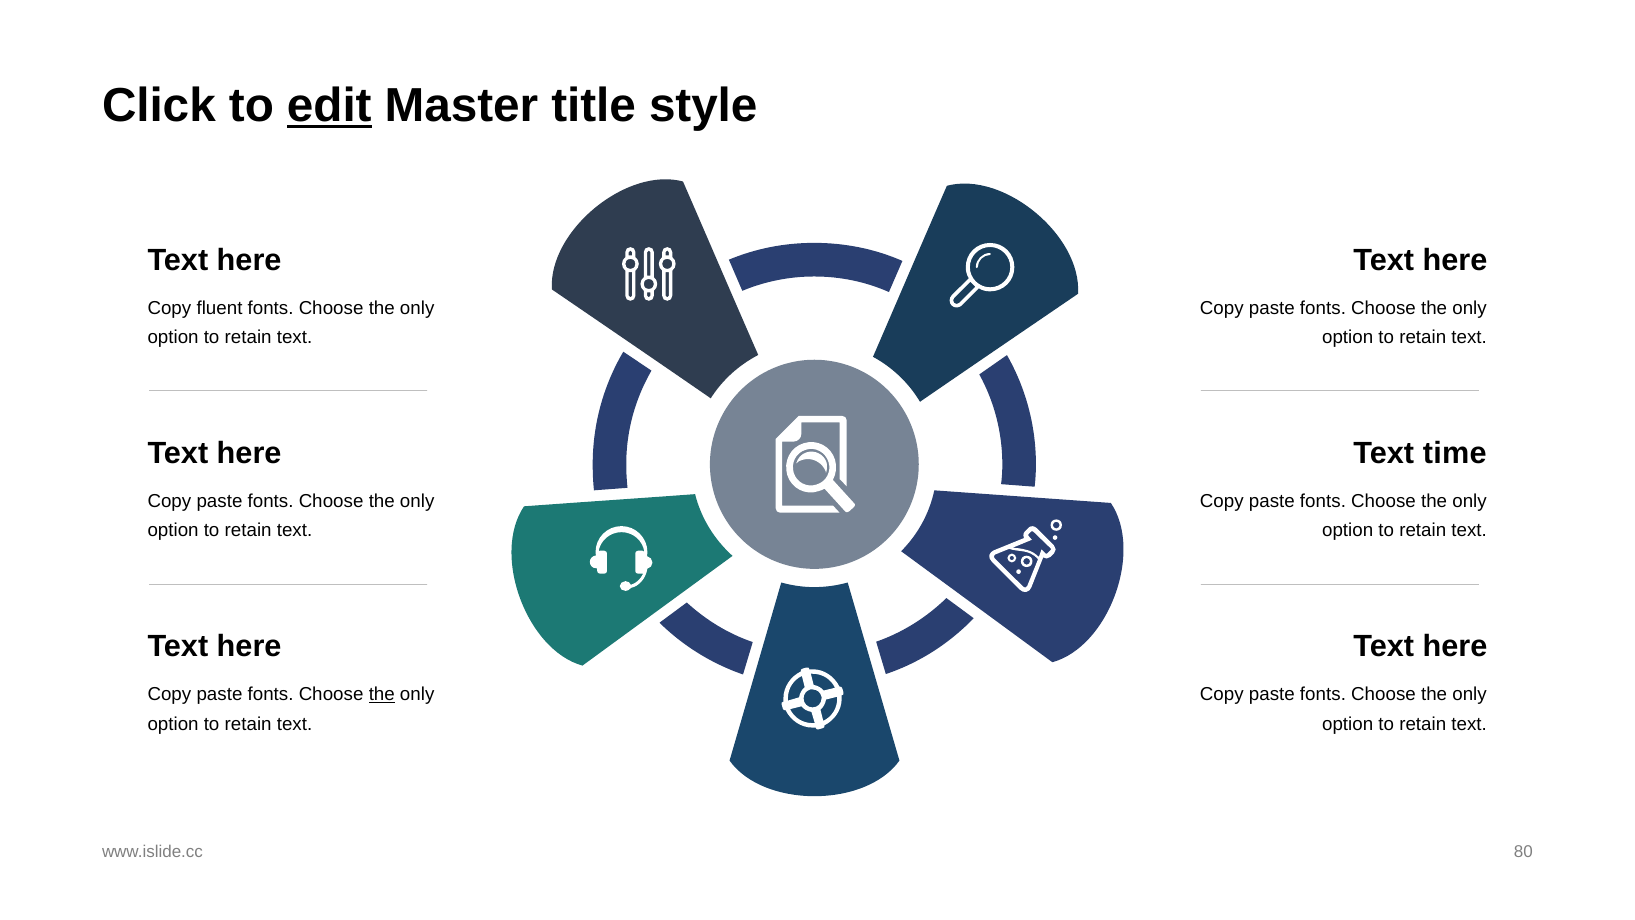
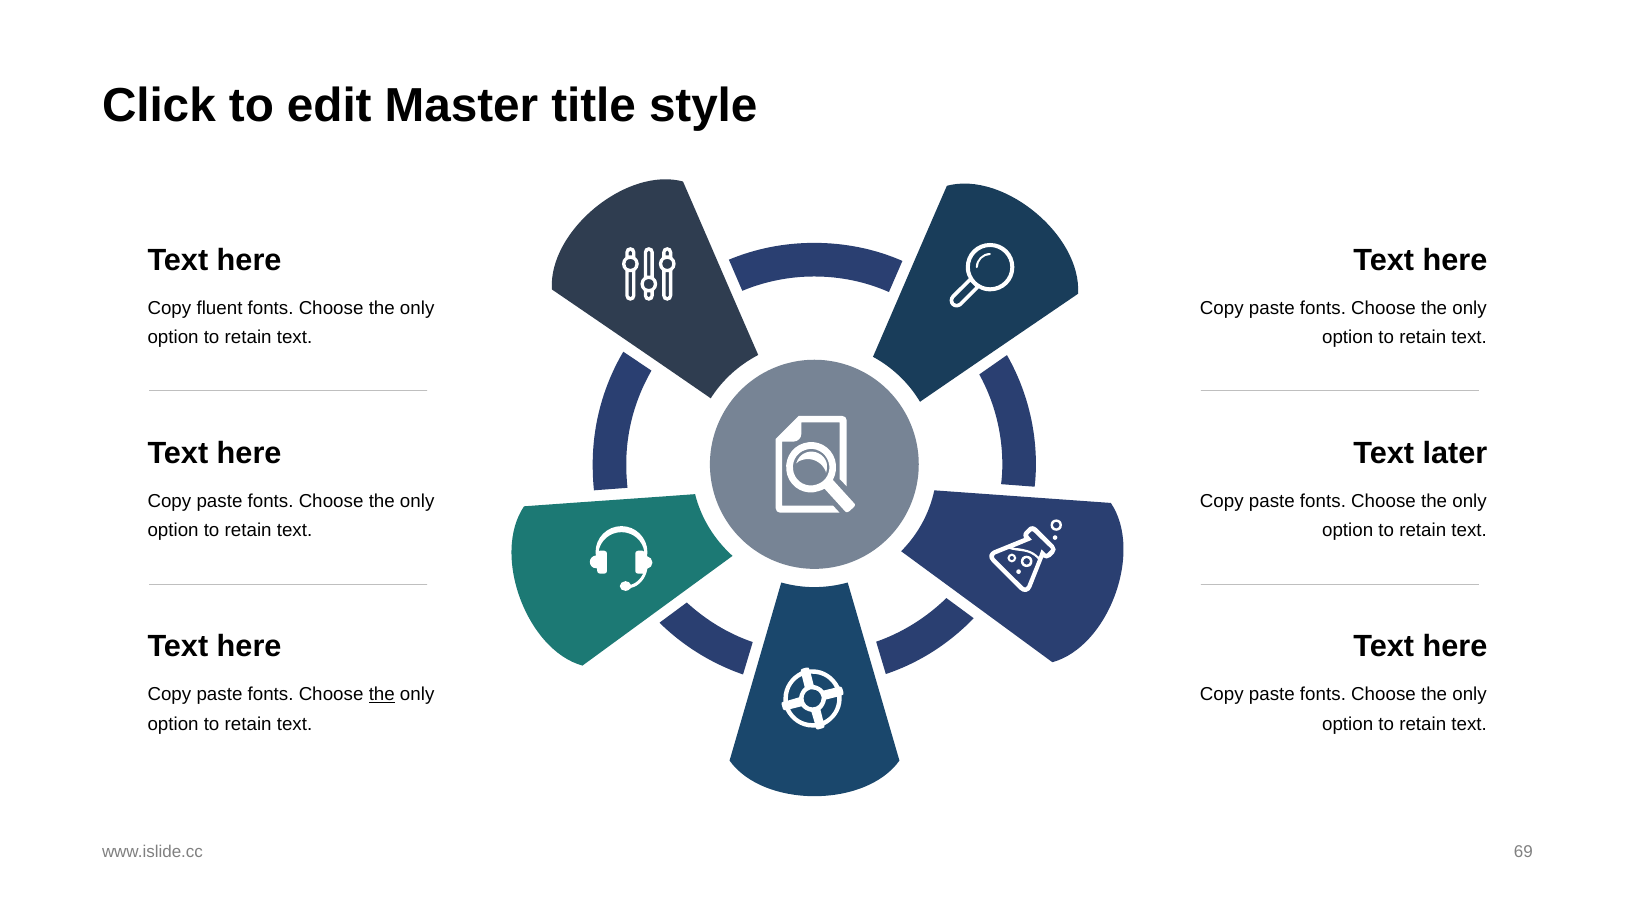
edit underline: present -> none (329, 106)
time: time -> later (1455, 453)
80: 80 -> 69 (1523, 852)
